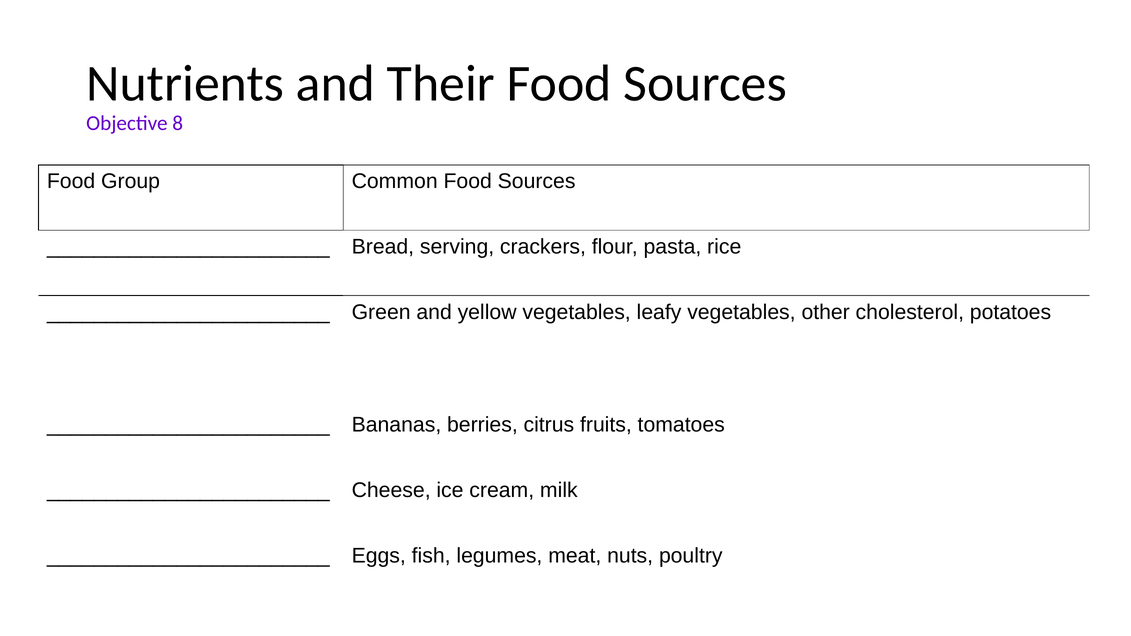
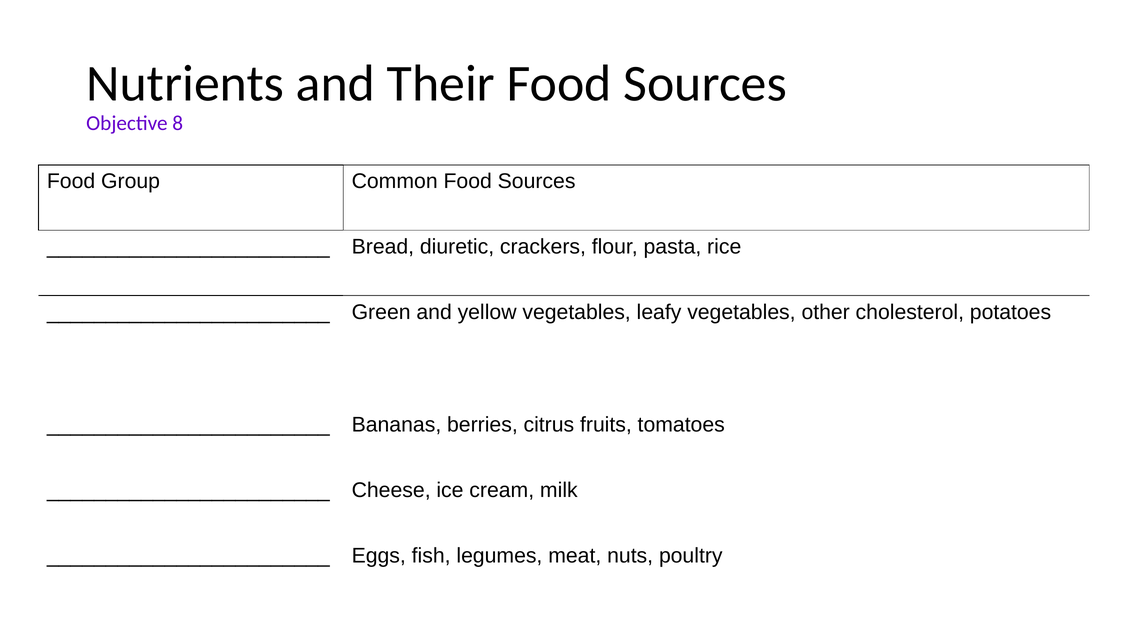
serving: serving -> diuretic (457, 247)
